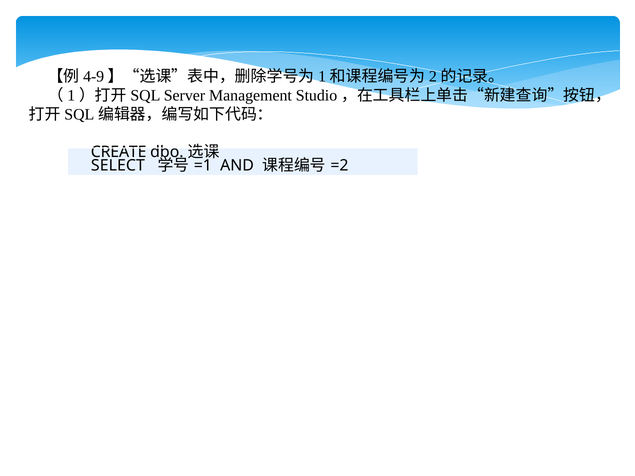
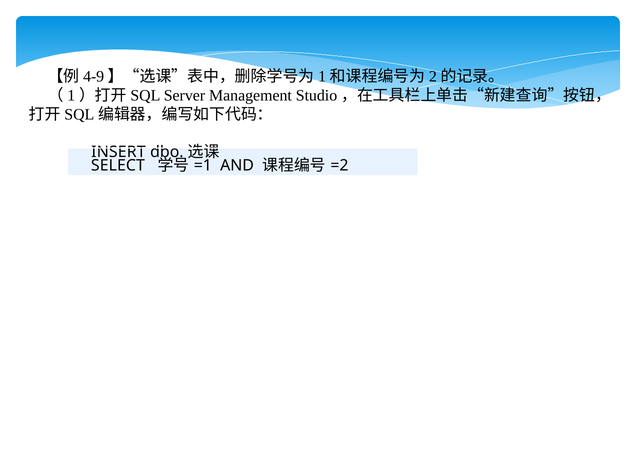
CREATE: CREATE -> INSERT (118, 152)
